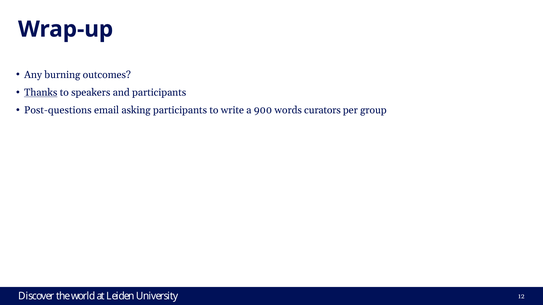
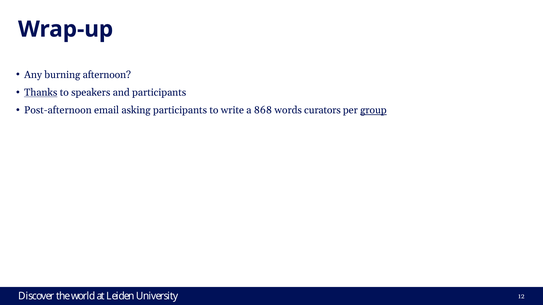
outcomes: outcomes -> afternoon (107, 75)
Post-questions: Post-questions -> Post-afternoon (58, 110)
900: 900 -> 868 (263, 110)
group underline: none -> present (373, 110)
